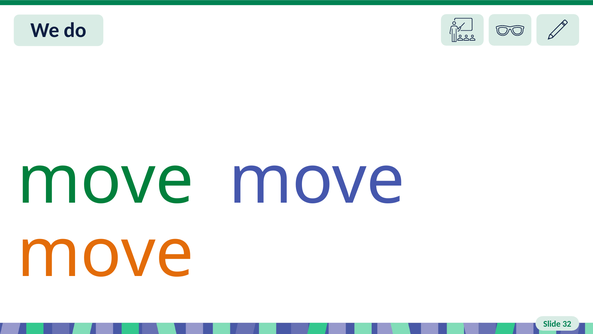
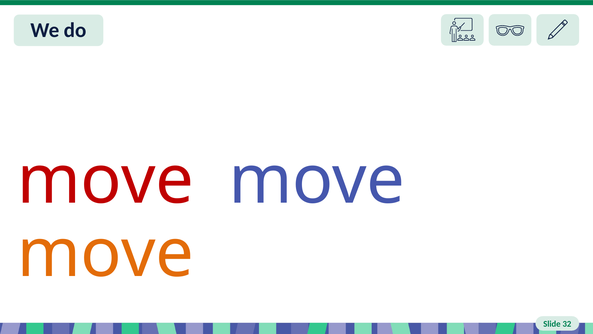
move colour: green -> red (106, 180)
